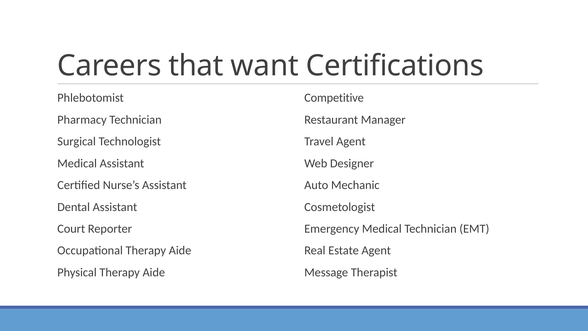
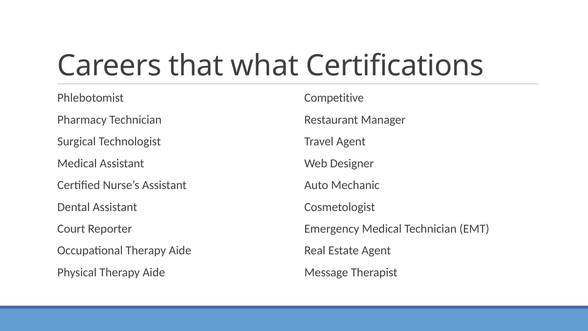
want: want -> what (265, 66)
